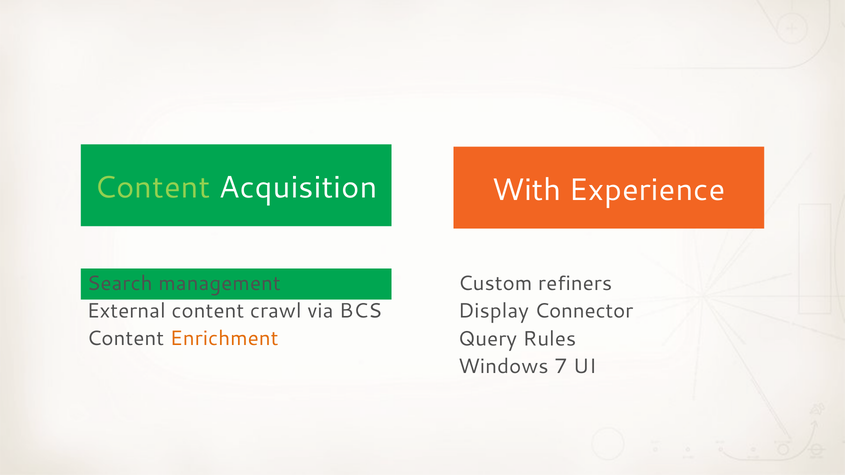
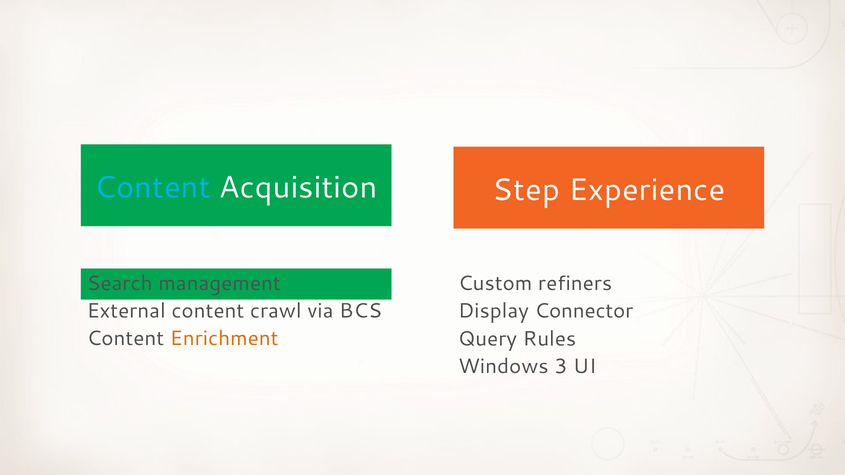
Content colour: light green -> light blue (152, 188)
With: With -> Step (526, 190)
7: 7 -> 3 (561, 366)
